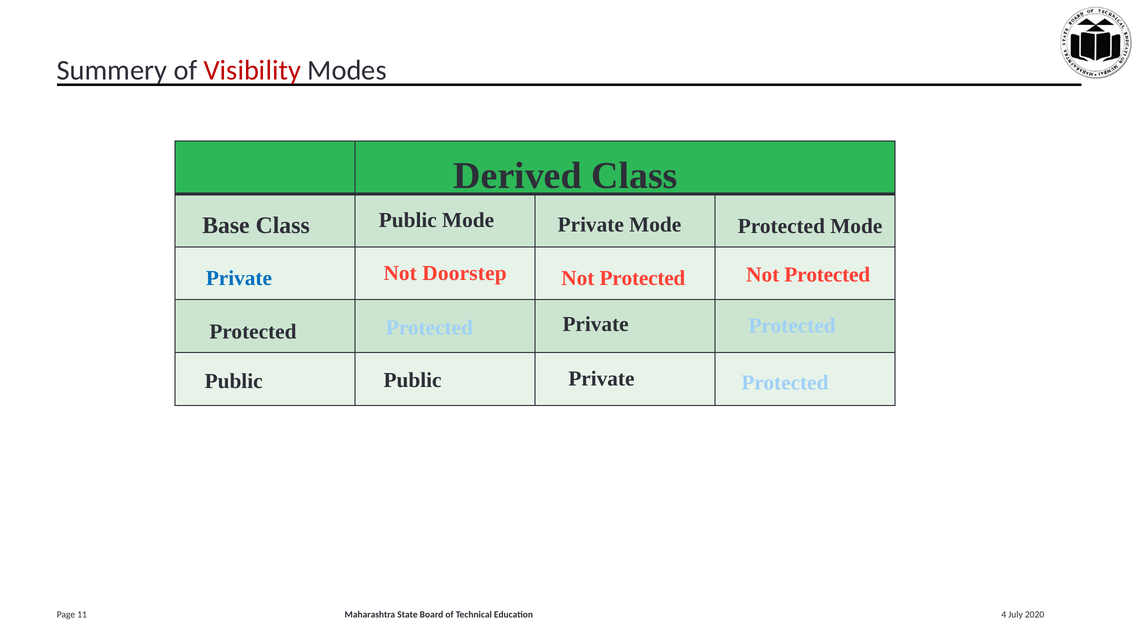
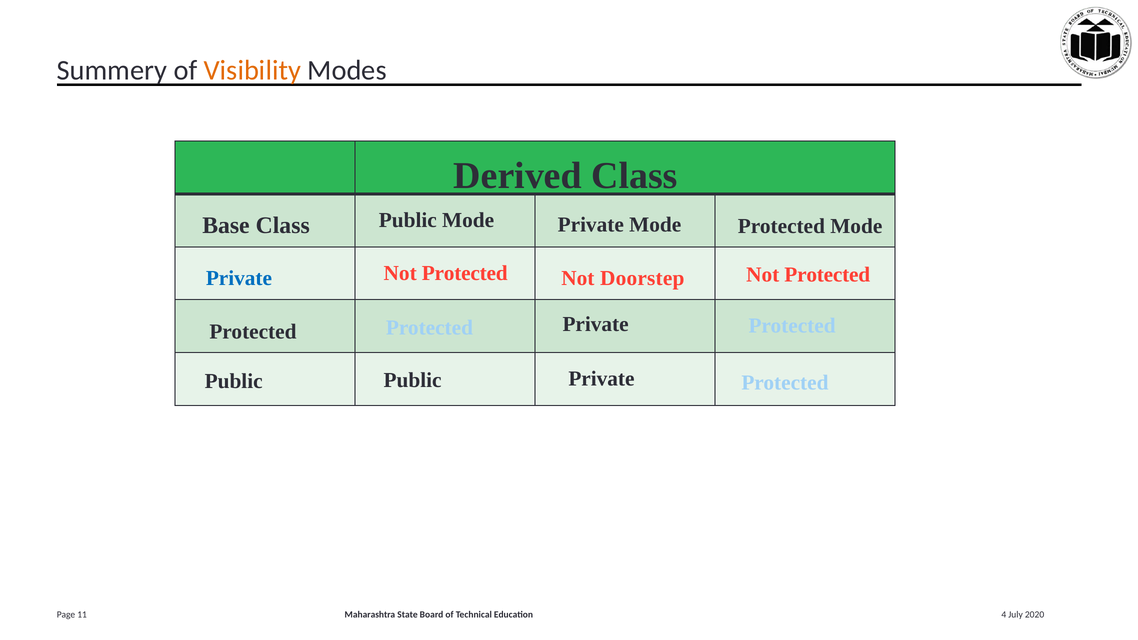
Visibility colour: red -> orange (252, 70)
Doorstep: Doorstep -> Protected (465, 273)
Protected: Protected -> Doorstep (642, 278)
